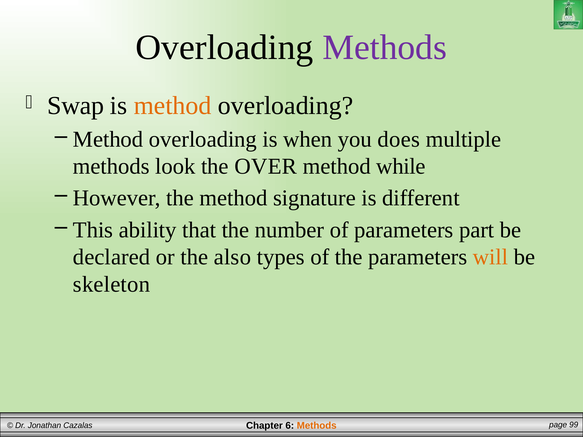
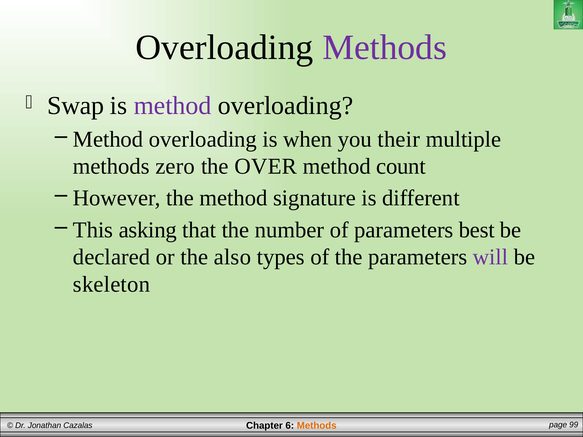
method colour: orange -> purple (173, 106)
does: does -> their (399, 139)
look: look -> zero (175, 167)
while: while -> count (401, 167)
ability: ability -> asking (148, 230)
part: part -> best (477, 230)
will colour: orange -> purple (491, 257)
